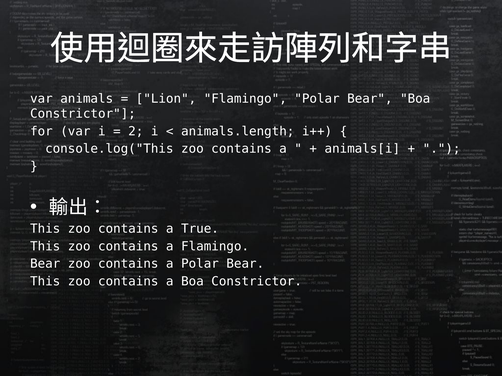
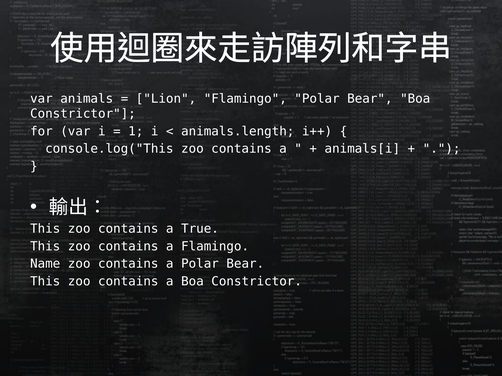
2: 2 -> 1 (136, 131)
Bear: Bear -> Name (45, 264)
